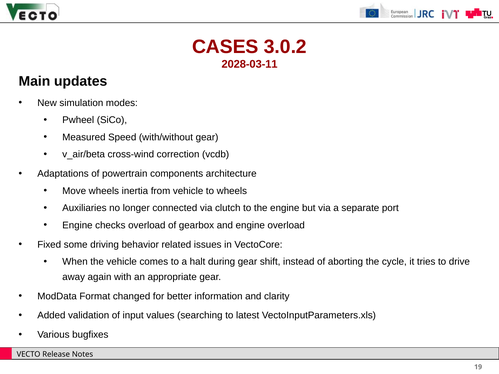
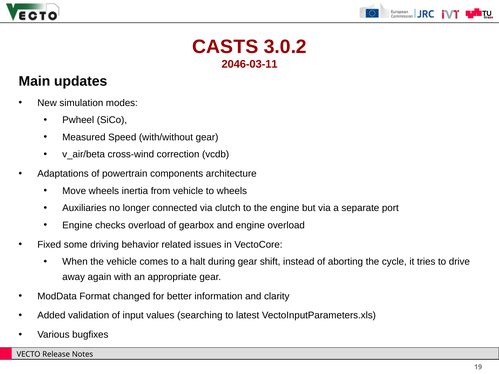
CASES: CASES -> CASTS (225, 47)
2028-03-11: 2028-03-11 -> 2046-03-11 (250, 64)
